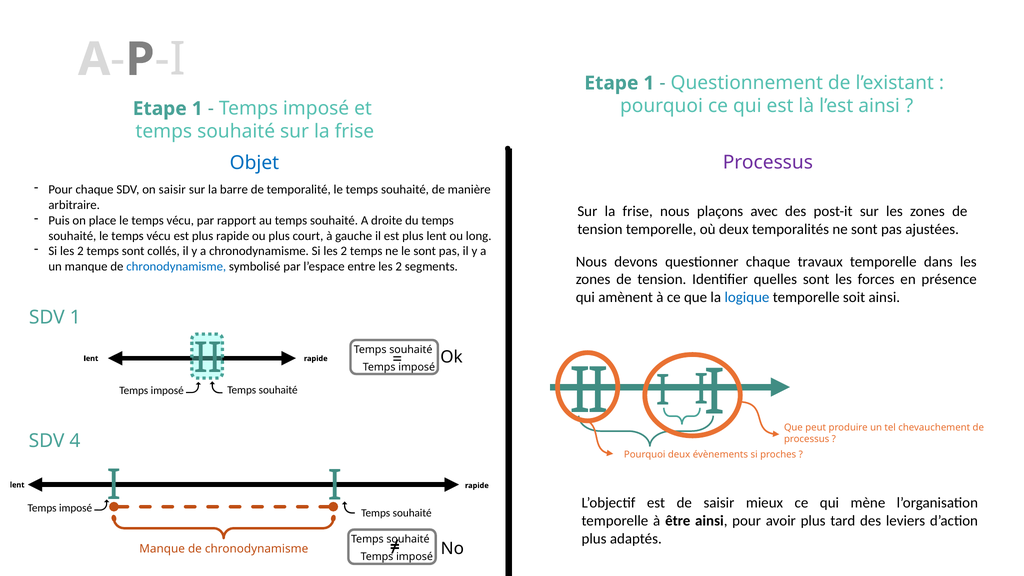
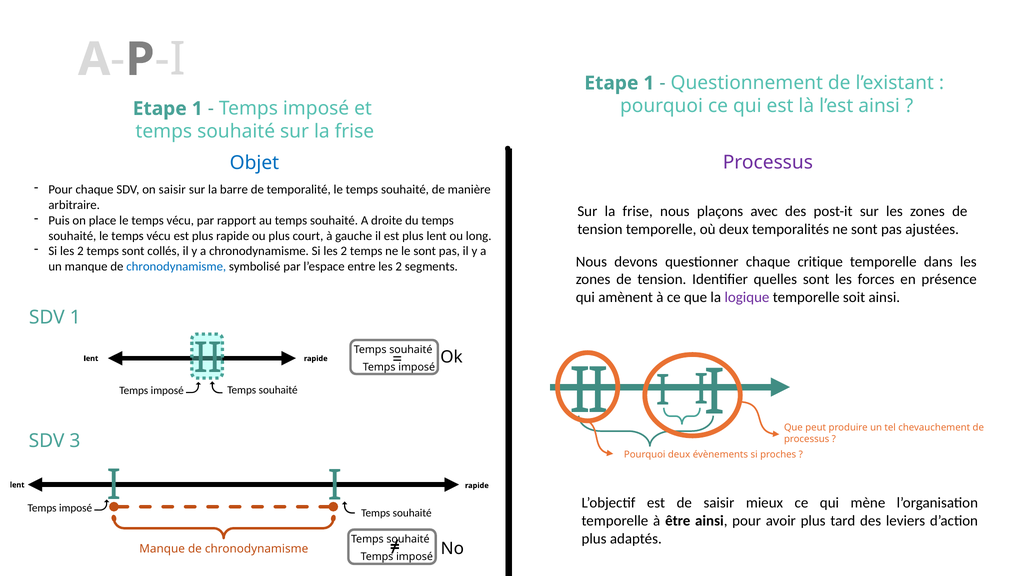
travaux: travaux -> critique (820, 262)
logique colour: blue -> purple (747, 297)
4: 4 -> 3 (75, 441)
